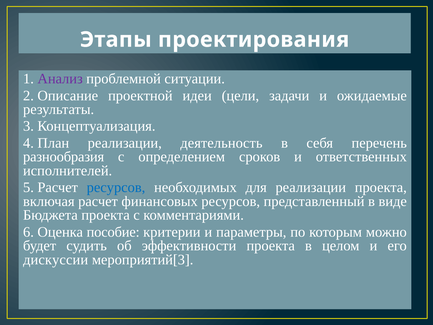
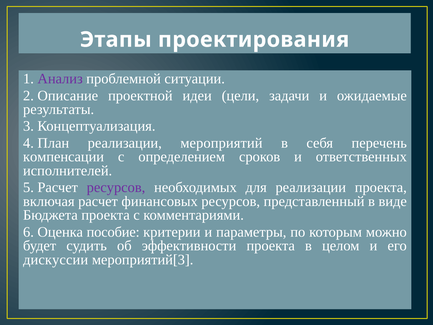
деятельность: деятельность -> мероприятий (221, 143)
разнообразия: разнообразия -> компенсации (64, 157)
ресурсов colour: blue -> purple (116, 187)
